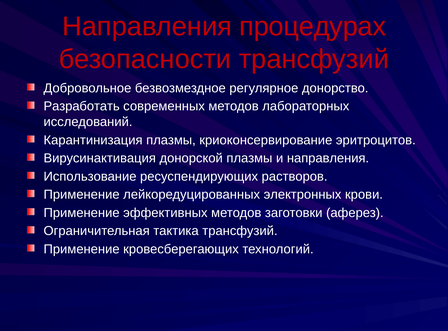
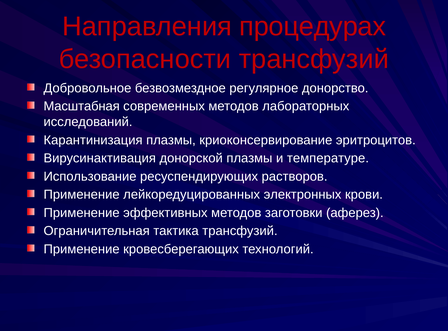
Разработать: Разработать -> Масштабная (82, 106)
и направления: направления -> температуре (328, 158)
